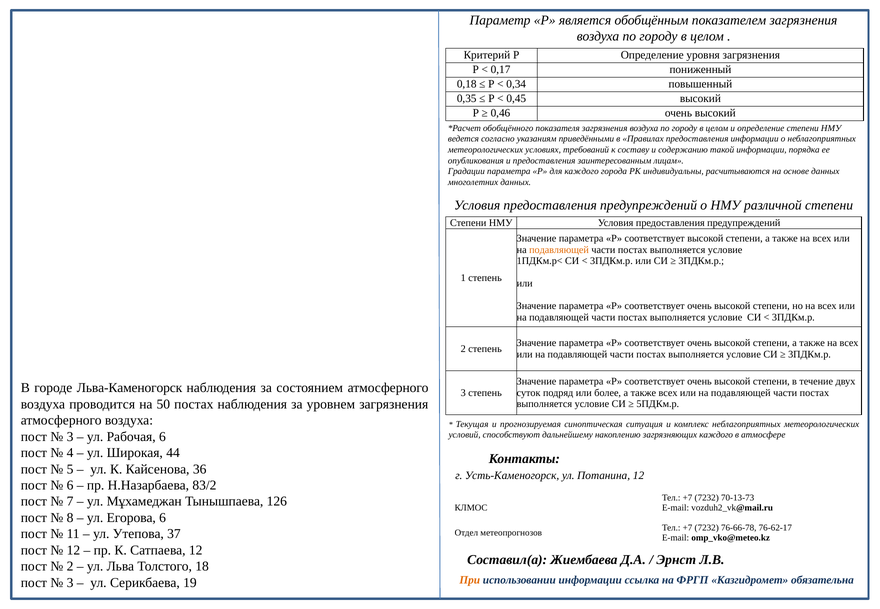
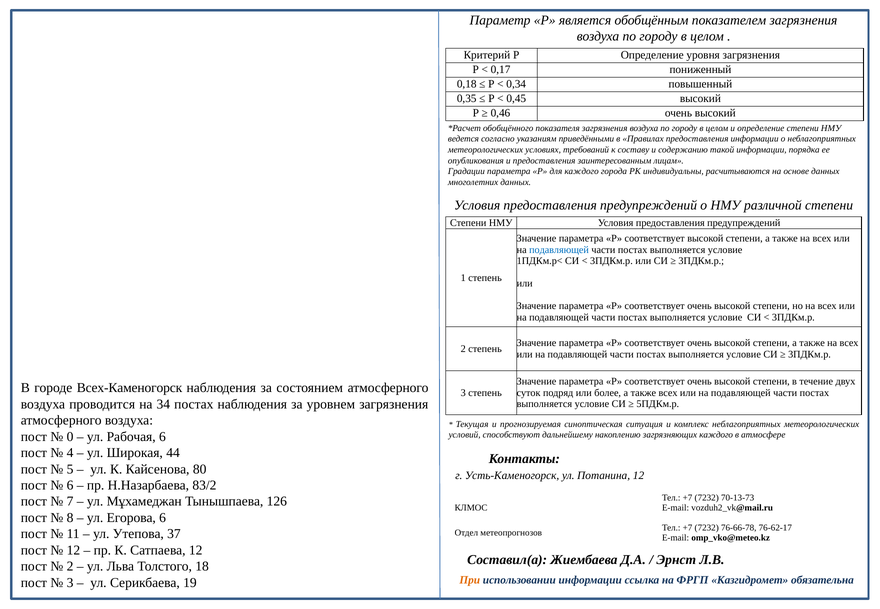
подавляющей colour: orange -> blue (559, 250)
Льва-Каменогорск: Льва-Каменогорск -> Всех-Каменогорск (130, 388)
50: 50 -> 34 (163, 404)
3: 3 -> 0 (70, 437)
36: 36 -> 80 (200, 469)
